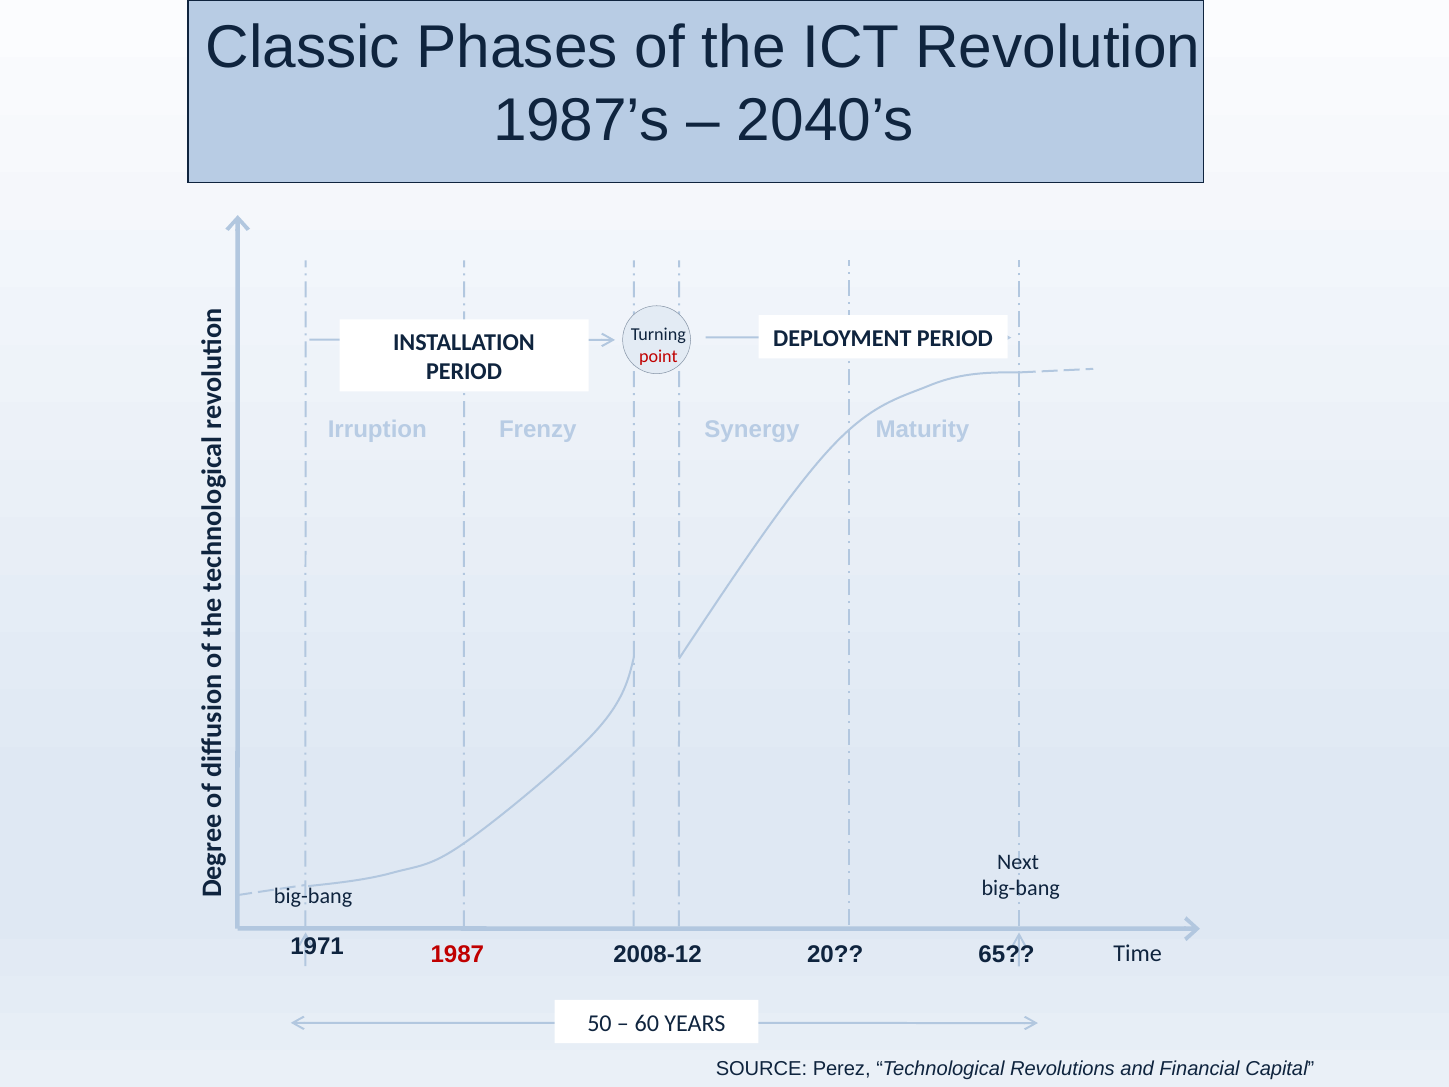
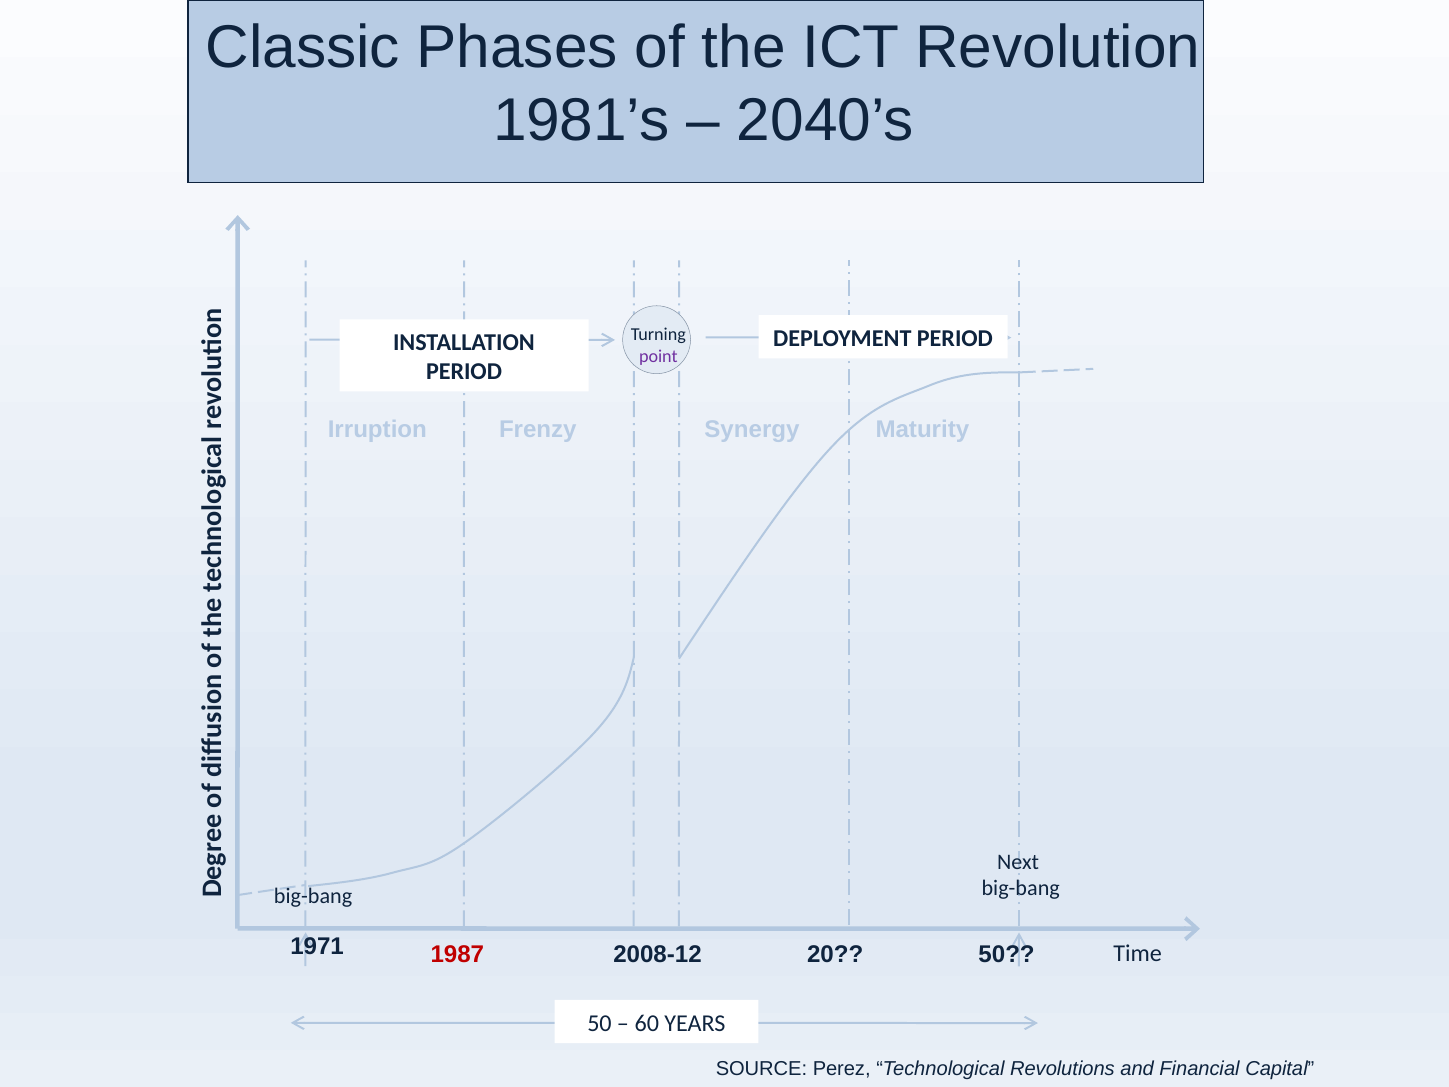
1987’s: 1987’s -> 1981’s (582, 120)
point colour: red -> purple (658, 356)
20 65: 65 -> 50 (1007, 955)
